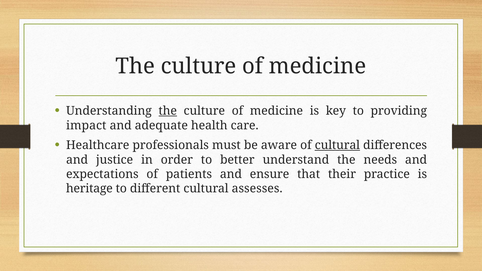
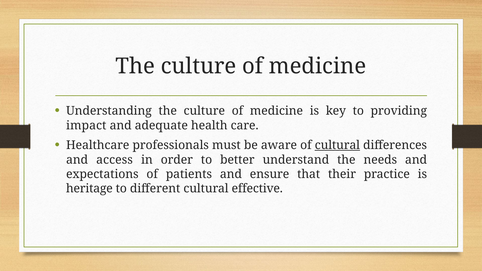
the underline: present -> none (168, 111)
justice: justice -> access (115, 160)
assesses: assesses -> effective (257, 189)
